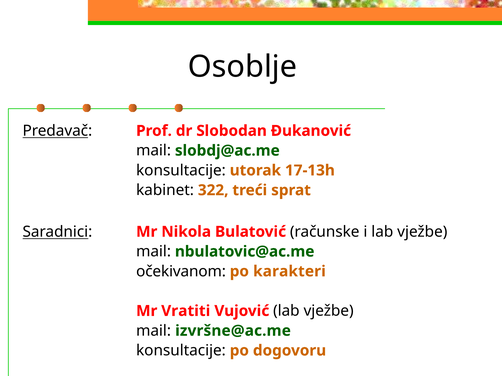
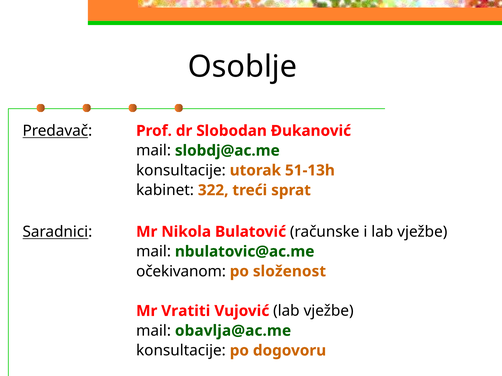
17-13h: 17-13h -> 51-13h (310, 171)
karakteri: karakteri -> složenost (289, 272)
izvršne@ac.me: izvršne@ac.me -> obavlja@ac.me (233, 331)
